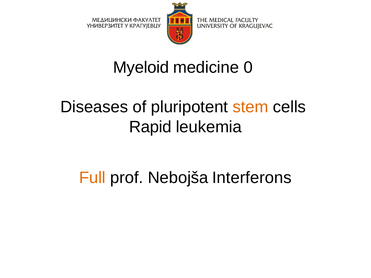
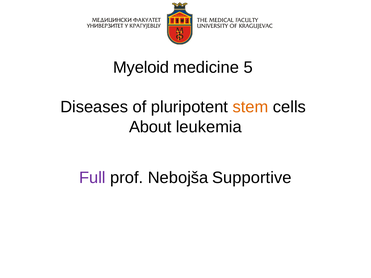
0: 0 -> 5 (248, 68)
Rapid: Rapid -> About (150, 127)
Full colour: orange -> purple (92, 178)
Interferons: Interferons -> Supportive (252, 178)
